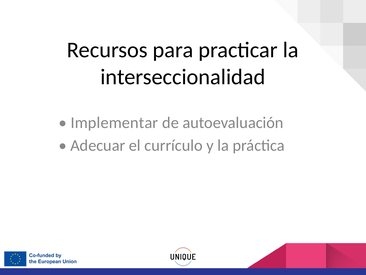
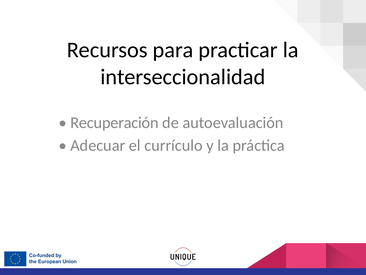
Implementar: Implementar -> Recuperación (115, 123)
